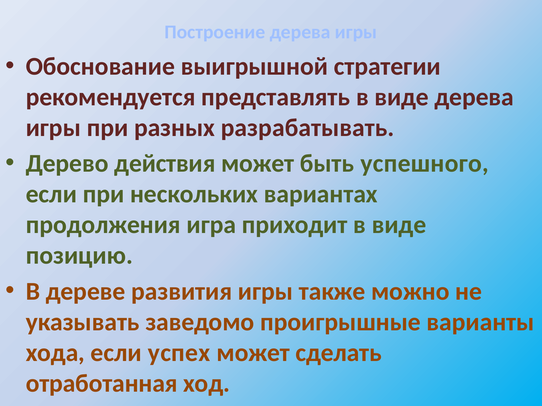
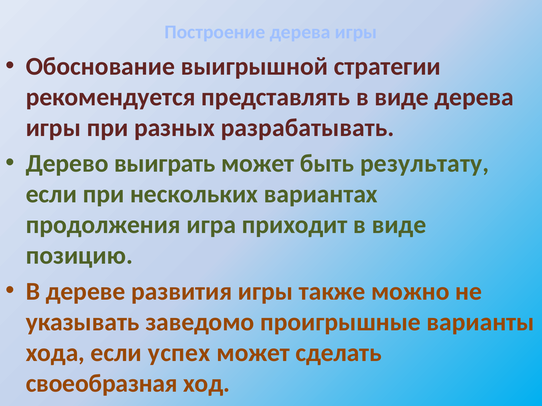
действия: действия -> выиграть (165, 164)
успешного: успешного -> результату (425, 164)
отработанная: отработанная -> своеобразная (102, 384)
